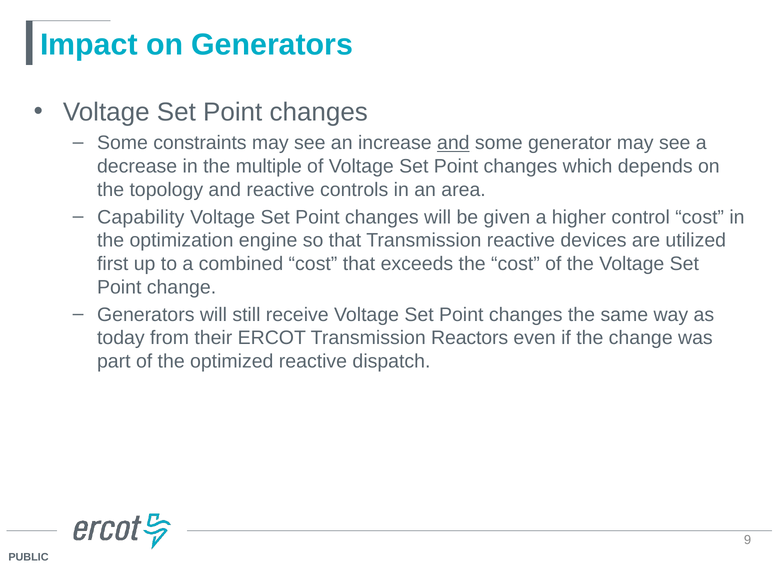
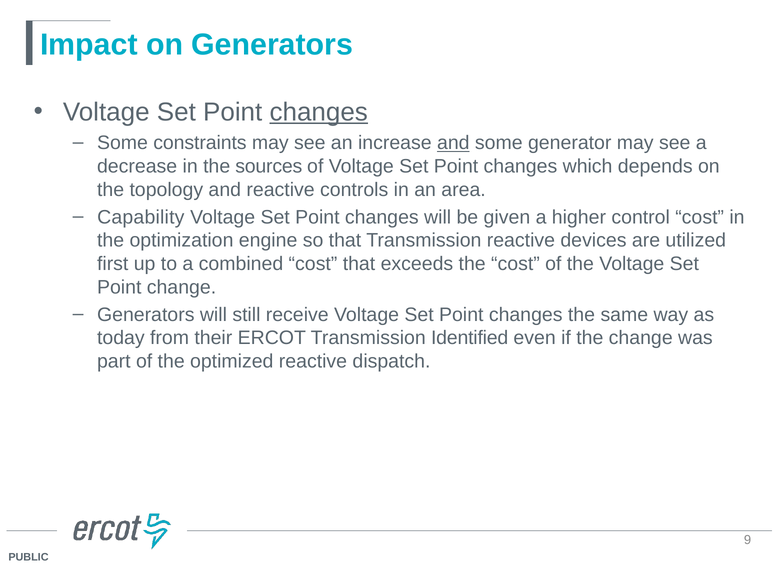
changes underline: none -> present (319, 112)
multiple: multiple -> sources (269, 166)
Reactors: Reactors -> Identified (470, 338)
